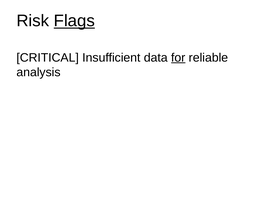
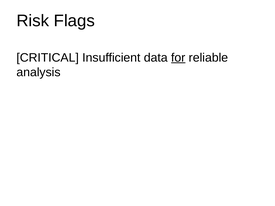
Flags underline: present -> none (74, 21)
